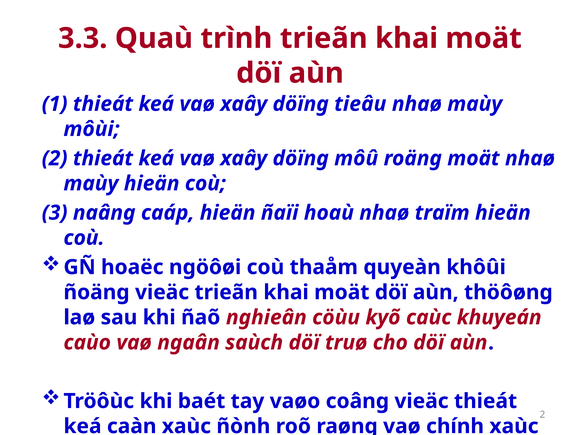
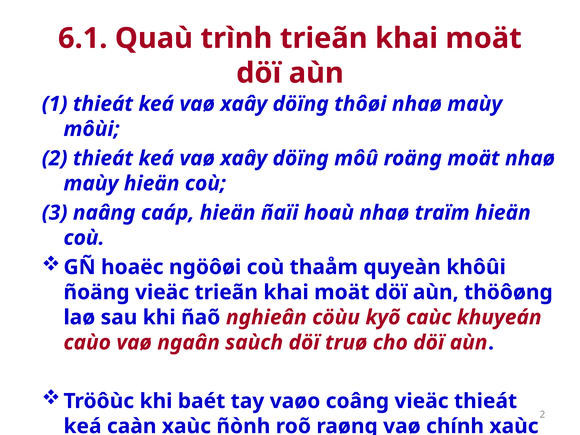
3.3: 3.3 -> 6.1 (83, 38)
döïng tieâu: tieâu -> thôøi (360, 104)
